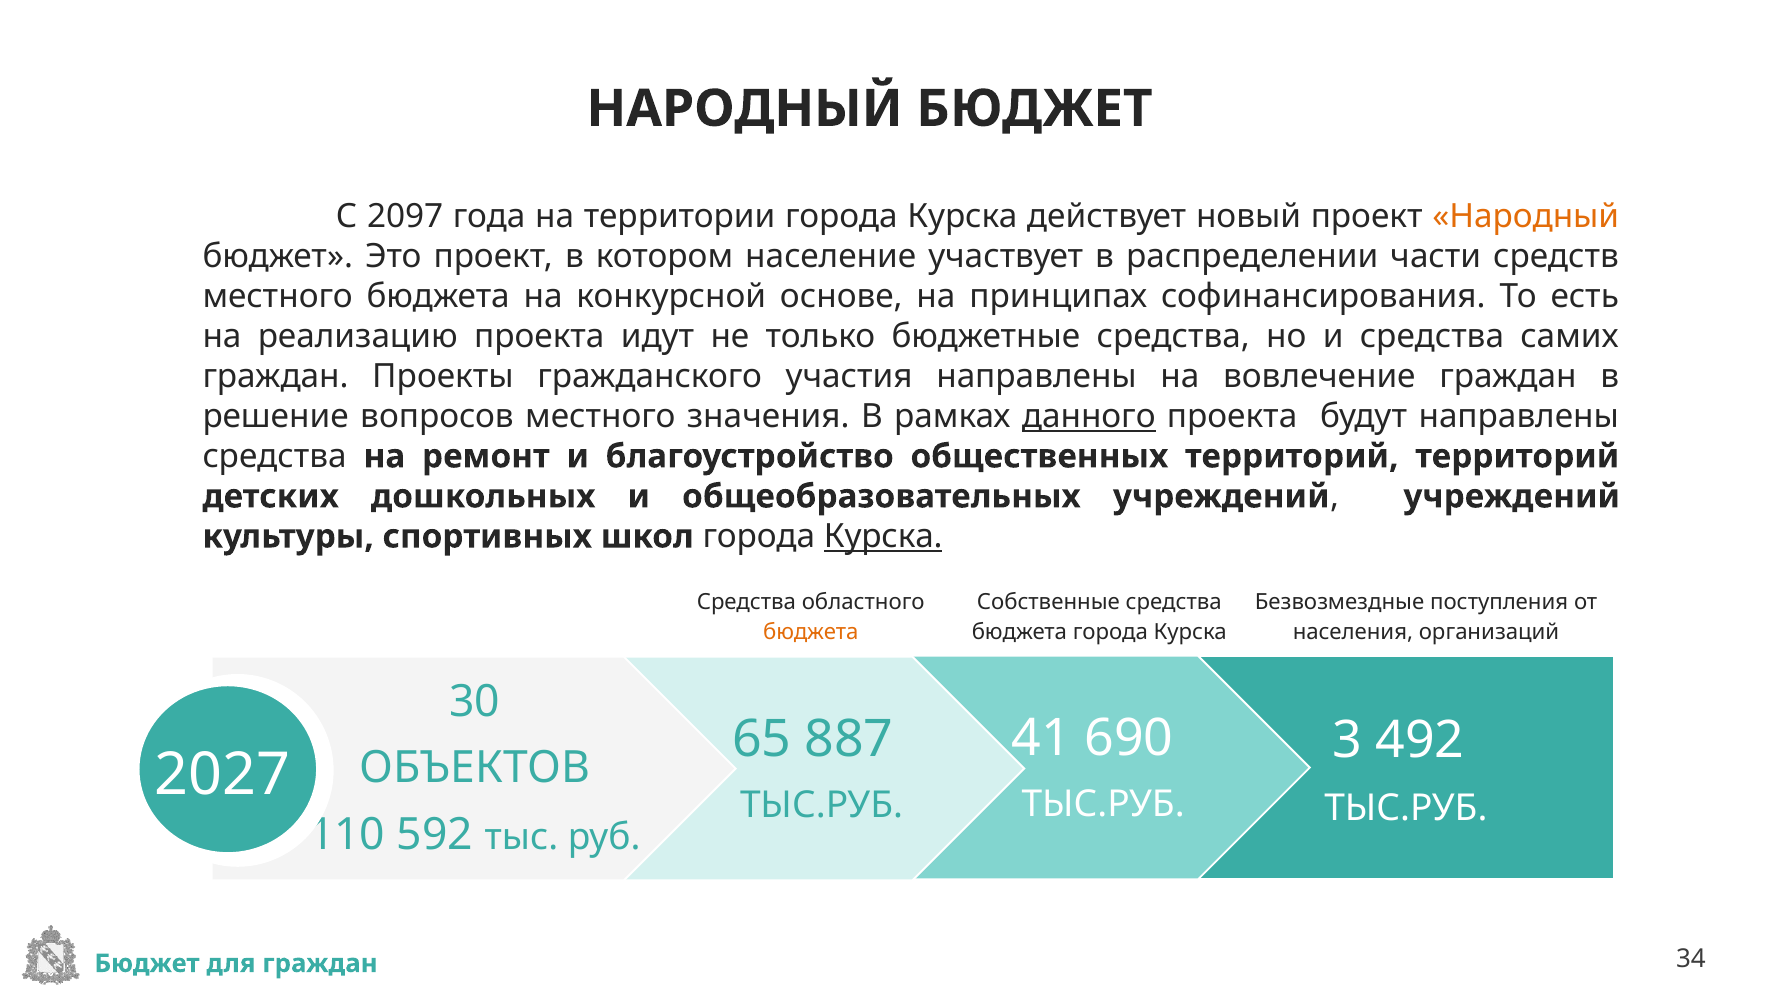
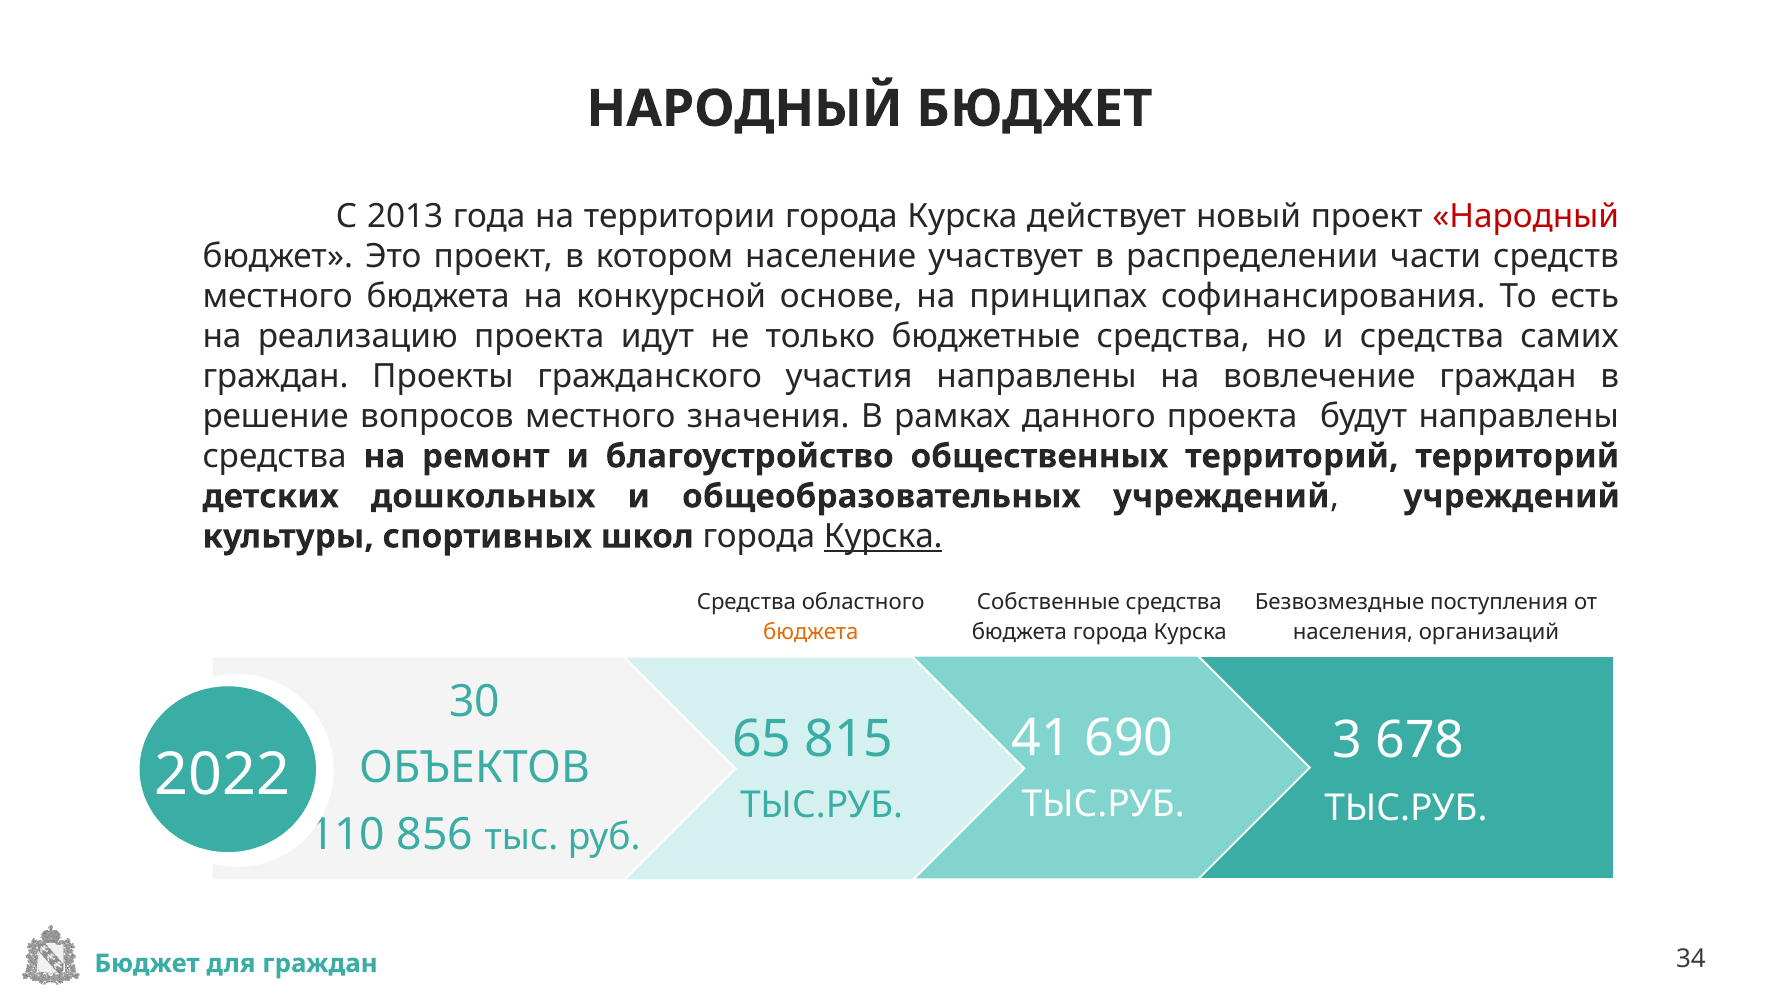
2097: 2097 -> 2013 (405, 216)
Народный colour: orange -> red (1526, 216)
данного underline: present -> none (1089, 416)
887: 887 -> 815 (849, 739)
492: 492 -> 678 (1420, 740)
2027: 2027 -> 2022 (222, 775)
592: 592 -> 856 (435, 835)
